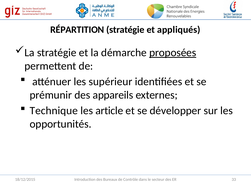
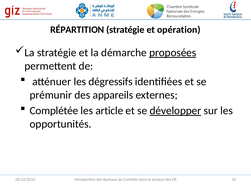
appliqués: appliqués -> opération (179, 30)
supérieur: supérieur -> dégressifs (111, 82)
Technique: Technique -> Complétée (54, 111)
développer underline: none -> present (175, 111)
